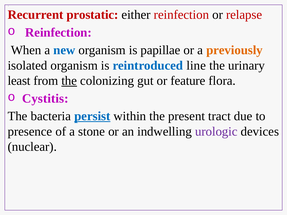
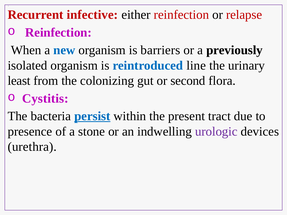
prostatic: prostatic -> infective (92, 15)
papillae: papillae -> barriers (160, 50)
previously colour: orange -> black (234, 50)
the underline: present -> none (69, 81)
feature: feature -> second (188, 81)
nuclear: nuclear -> urethra (32, 147)
